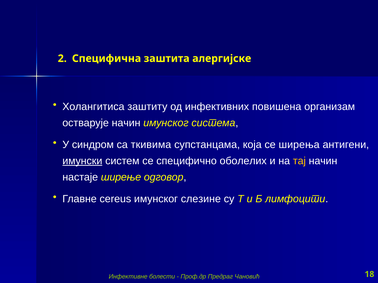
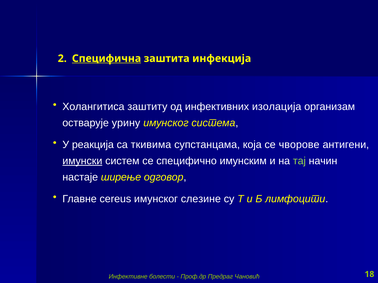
Специфична underline: none -> present (107, 59)
алергијске: алергијске -> инфекција (222, 59)
повишена: повишена -> изолација (277, 107)
остварује начин: начин -> урину (126, 123)
синдром: синдром -> реакција (93, 145)
ширења: ширења -> чворове (299, 145)
оболелих: оболелих -> имунским (243, 161)
тај colour: yellow -> light green (299, 161)
